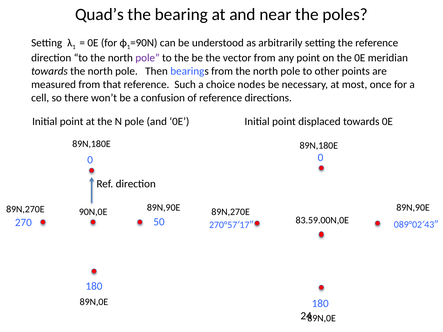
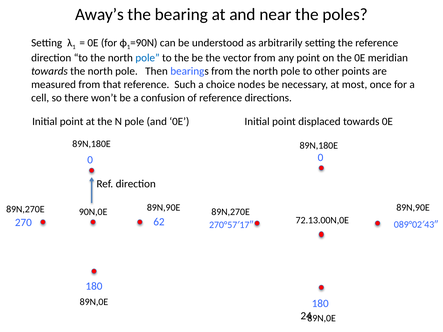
Quad’s: Quad’s -> Away’s (100, 14)
pole colour: purple -> blue (148, 58)
83.59.00N,0E: 83.59.00N,0E -> 72.13.00N,0E (322, 220)
50: 50 -> 62 (159, 222)
